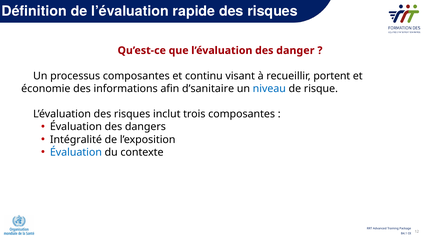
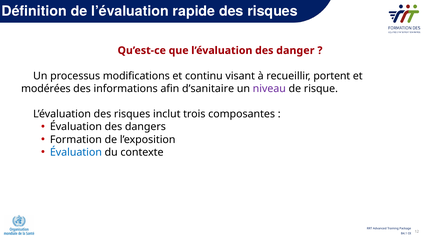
processus composantes: composantes -> modifications (136, 76)
économie: économie -> modérées (46, 89)
niveau colour: blue -> purple (269, 89)
Intégralité: Intégralité -> Formation (76, 140)
